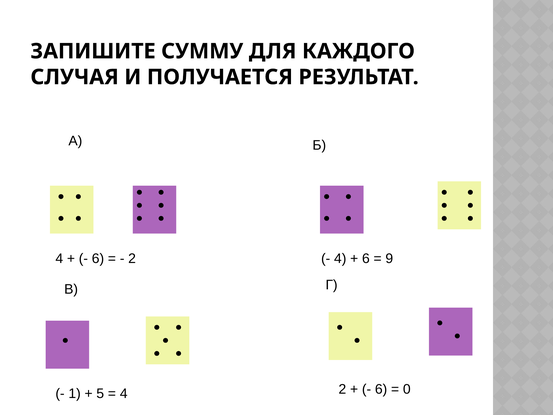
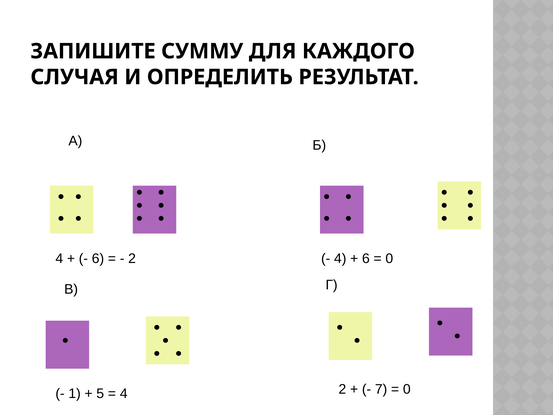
ПОЛУЧАЕТСЯ: ПОЛУЧАЕТСЯ -> ОПРЕДЕЛИТЬ (220, 77)
9: 9 -> 0 (389, 259)
6: 6 -> 7 (381, 389)
